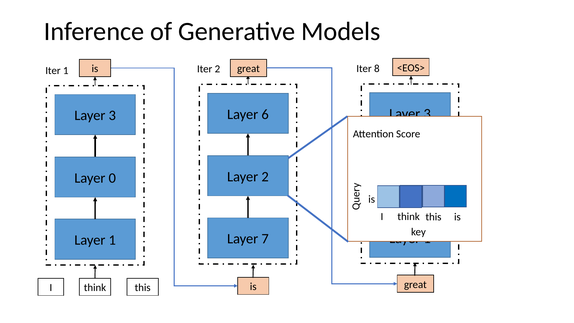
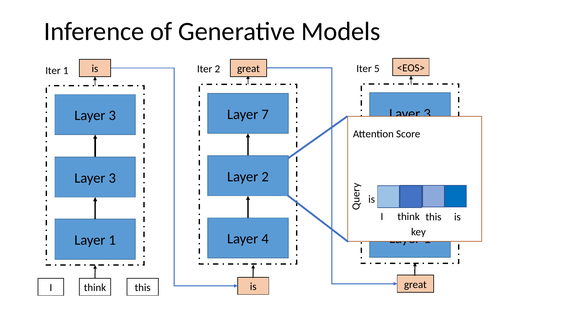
8: 8 -> 5 (377, 69)
6: 6 -> 7 (265, 114)
0: 0 -> 3 (112, 178)
7: 7 -> 4 (265, 239)
